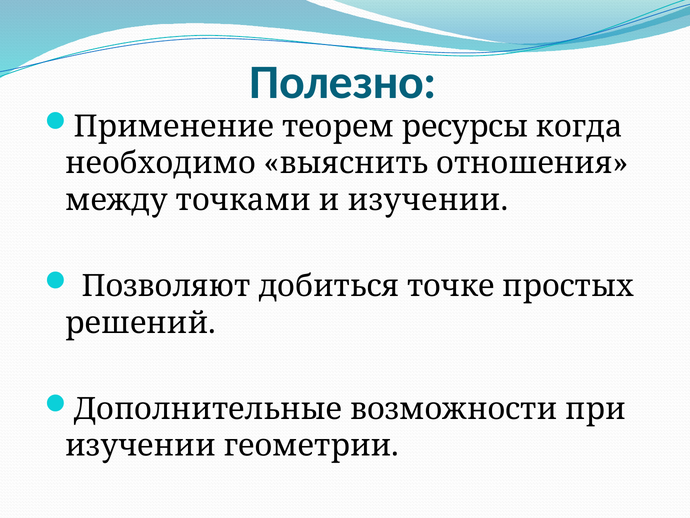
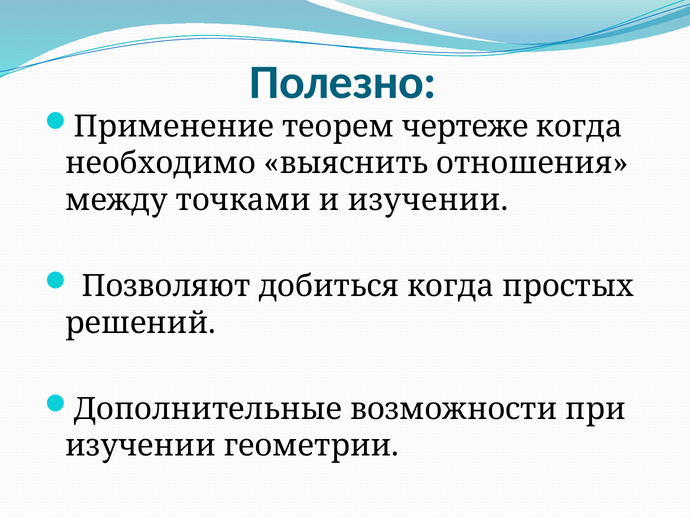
ресурсы: ресурсы -> чертеже (465, 126)
добиться точке: точке -> когда (451, 286)
